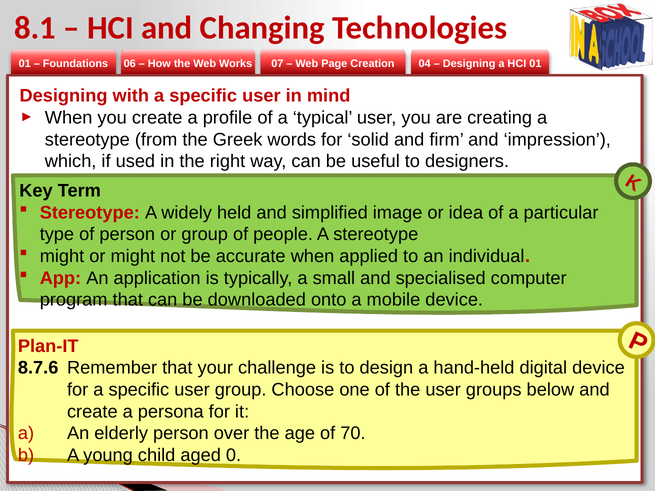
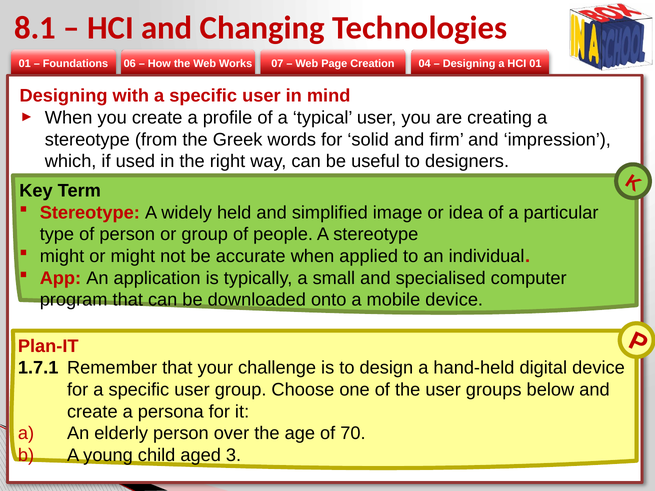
8.7.6: 8.7.6 -> 1.7.1 (38, 368)
0: 0 -> 3 (234, 455)
